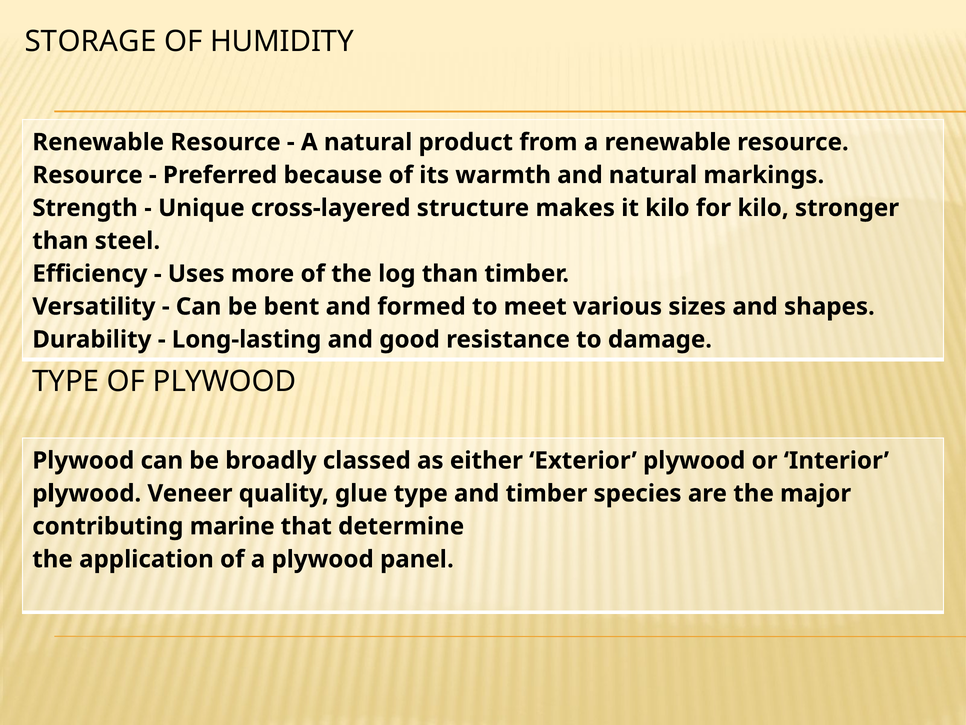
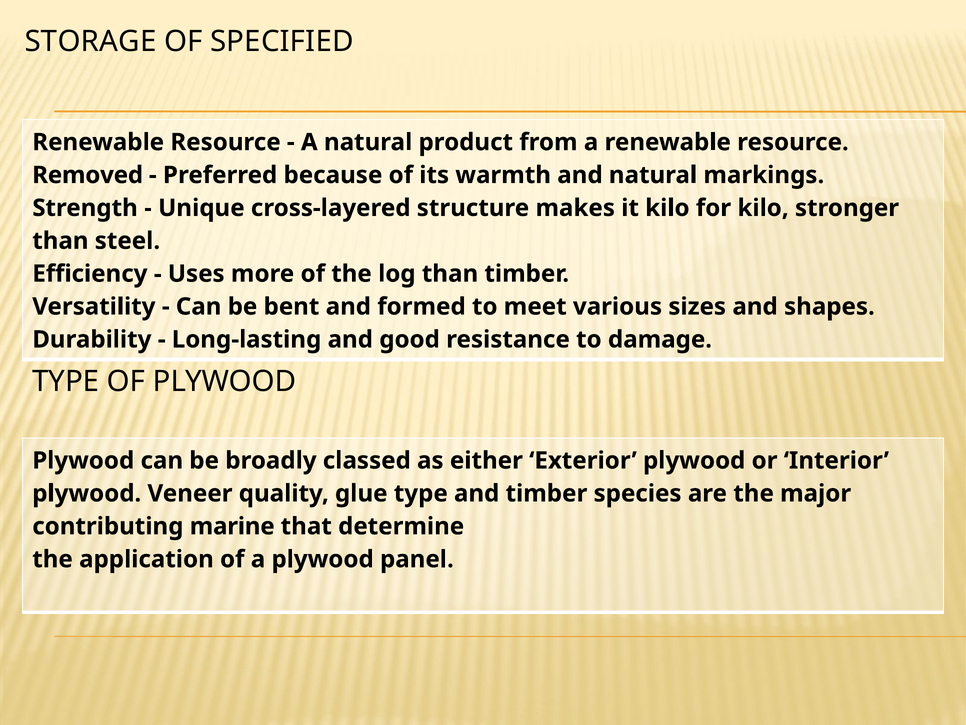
HUMIDITY: HUMIDITY -> SPECIFIED (282, 42)
Resource: Resource -> Removed (88, 175)
